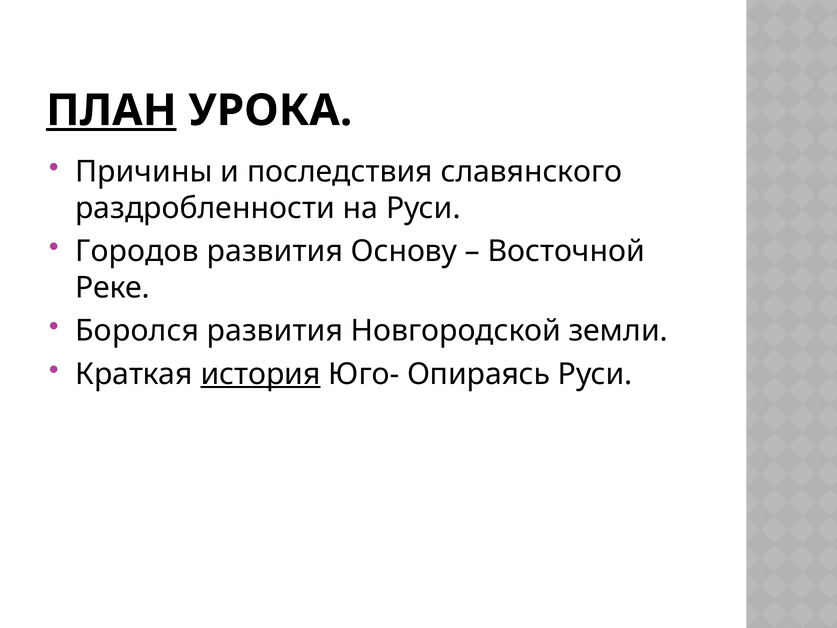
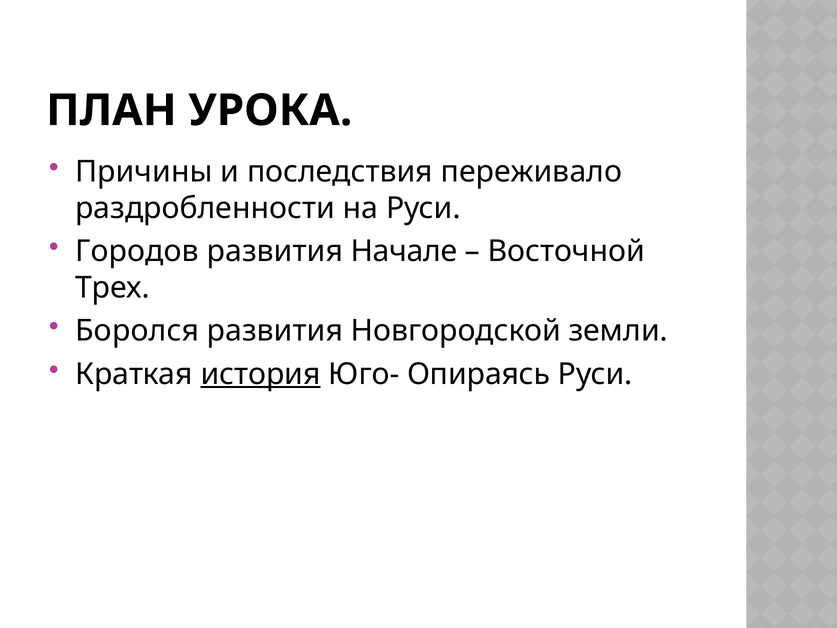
ПЛАН underline: present -> none (111, 110)
славянского: славянского -> переживало (531, 172)
Основу: Основу -> Начале (404, 251)
Реке: Реке -> Трех (113, 287)
